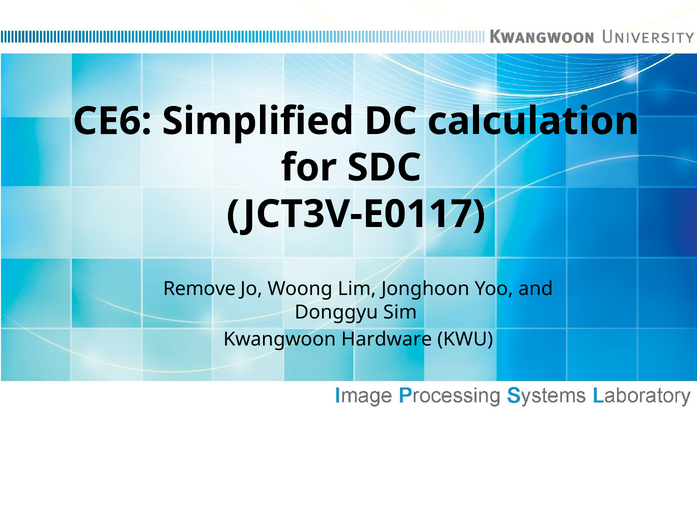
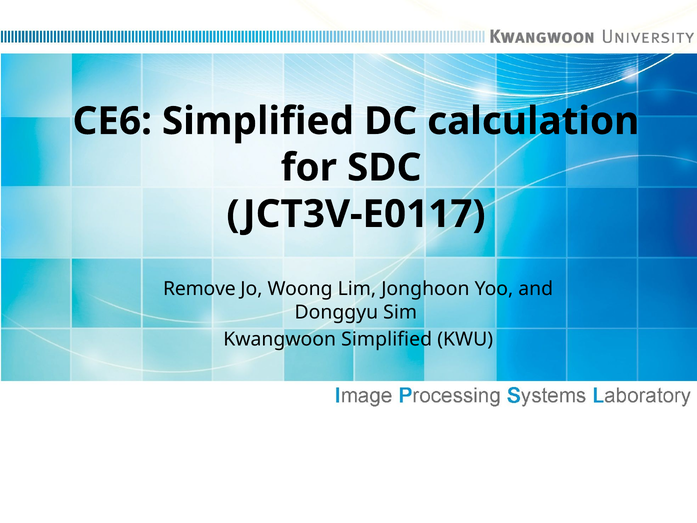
Kwangwoon Hardware: Hardware -> Simplified (387, 339)
